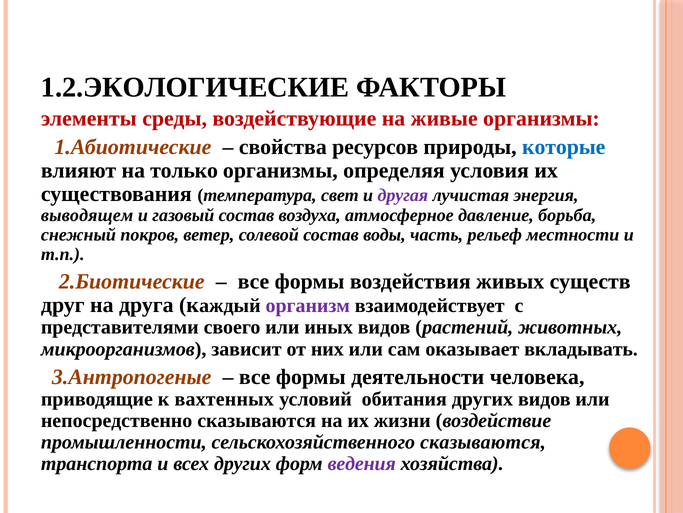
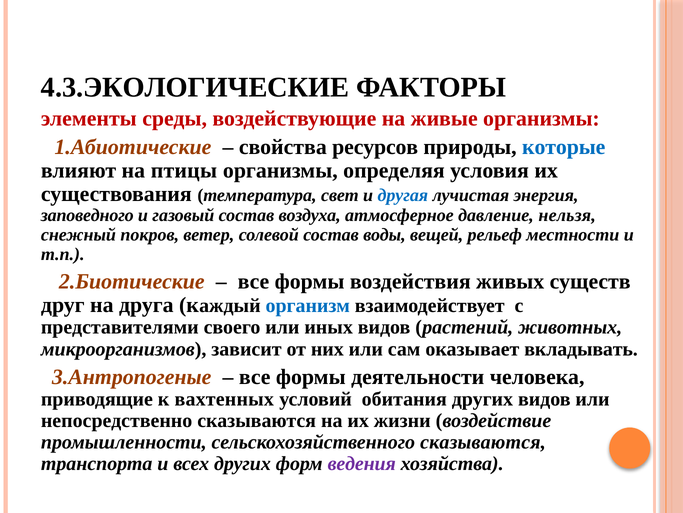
1.2.ЭКОЛОГИЧЕСКИЕ: 1.2.ЭКОЛОГИЧЕСКИЕ -> 4.3.ЭКОЛОГИЧЕСКИЕ (195, 87)
только: только -> птицы (184, 170)
другая colour: purple -> blue (403, 195)
выводящем: выводящем -> заповедного (87, 215)
борьба: борьба -> нельзя (567, 215)
часть: часть -> вещей (437, 234)
организм colour: purple -> blue (308, 305)
